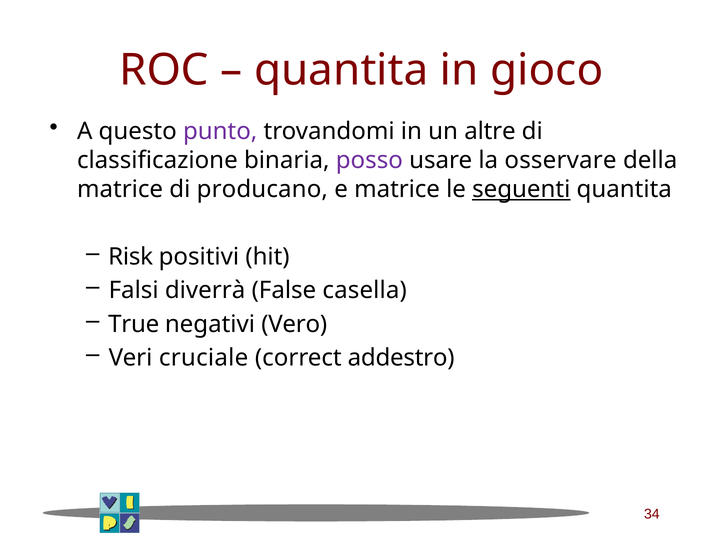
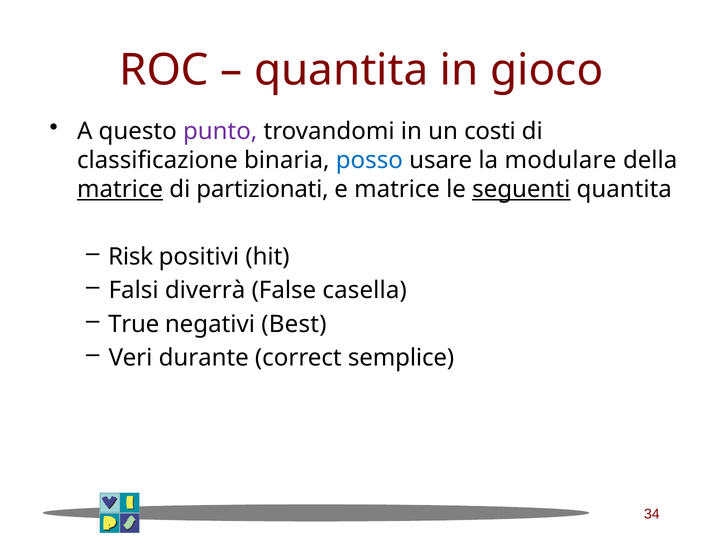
altre: altre -> costi (490, 131)
posso colour: purple -> blue (369, 160)
osservare: osservare -> modulare (560, 160)
matrice underline: none -> present (120, 189)
producano: producano -> partizionati (262, 189)
Vero: Vero -> Best (294, 324)
cruciale: cruciale -> durante (204, 358)
addestro: addestro -> semplice (401, 358)
